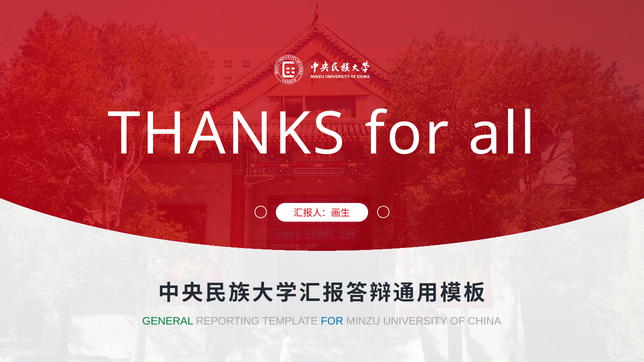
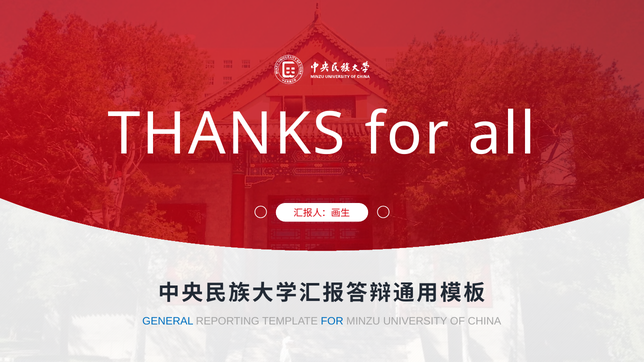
GENERAL colour: green -> blue (168, 321)
